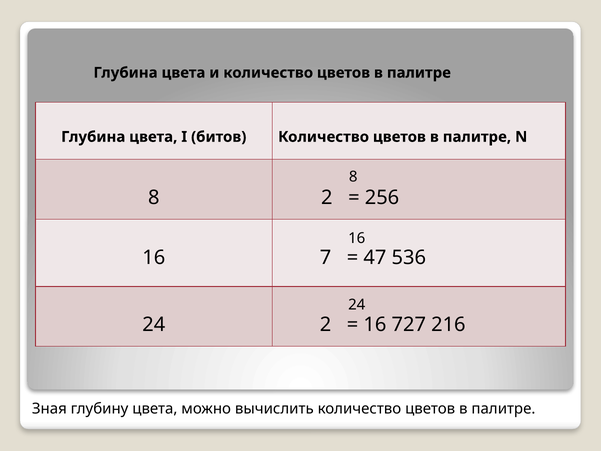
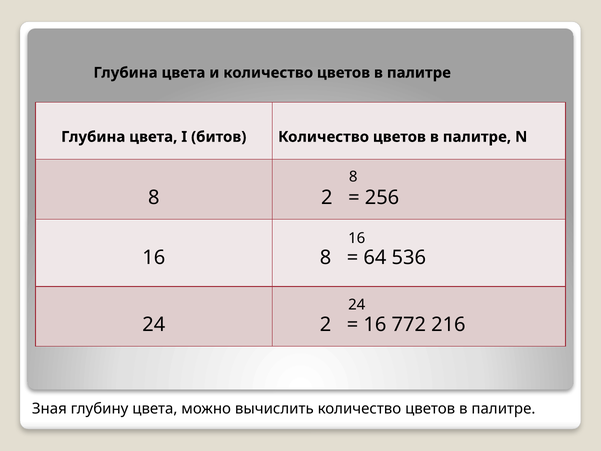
16 7: 7 -> 8 (326, 257)
47: 47 -> 64 (375, 257)
727: 727 -> 772 (409, 325)
